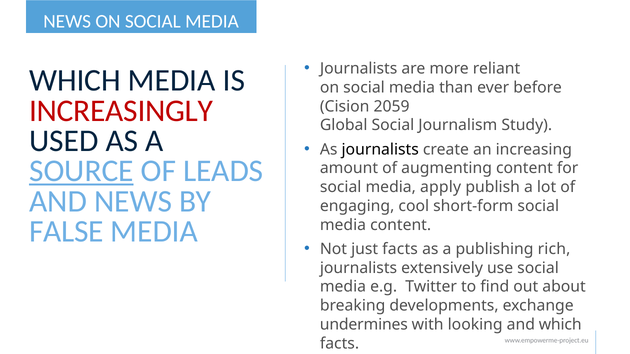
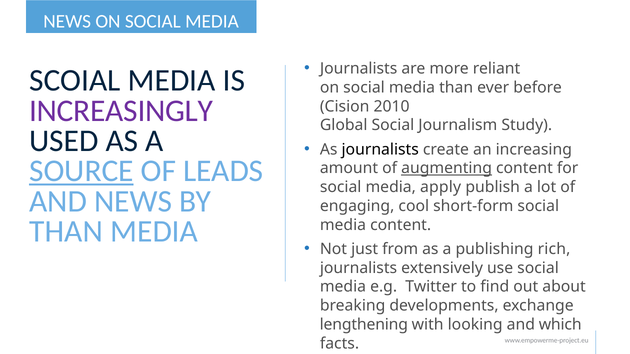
WHICH: WHICH -> SCOIAL (75, 81)
INCREASINGLY colour: red -> purple (121, 111)
2059: 2059 -> 2010 (392, 106)
augmenting underline: none -> present (447, 168)
FALSE: FALSE -> THAN (66, 232)
just facts: facts -> from (400, 249)
undermines: undermines -> lengthening (364, 325)
